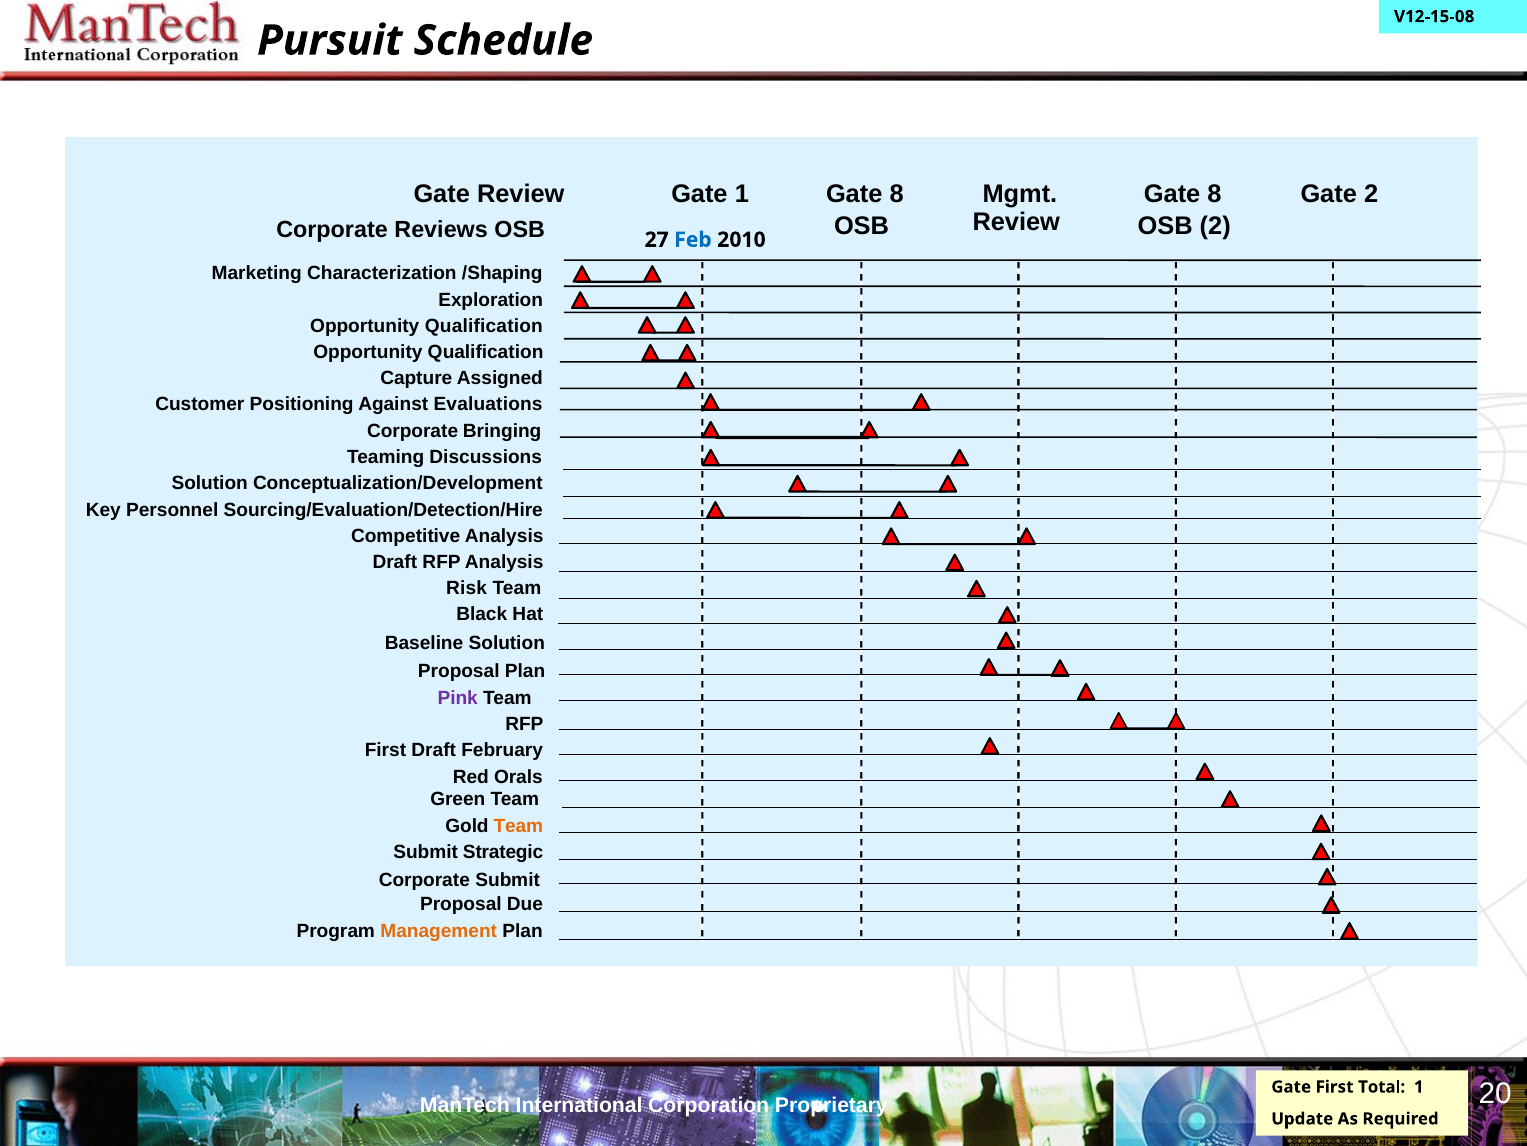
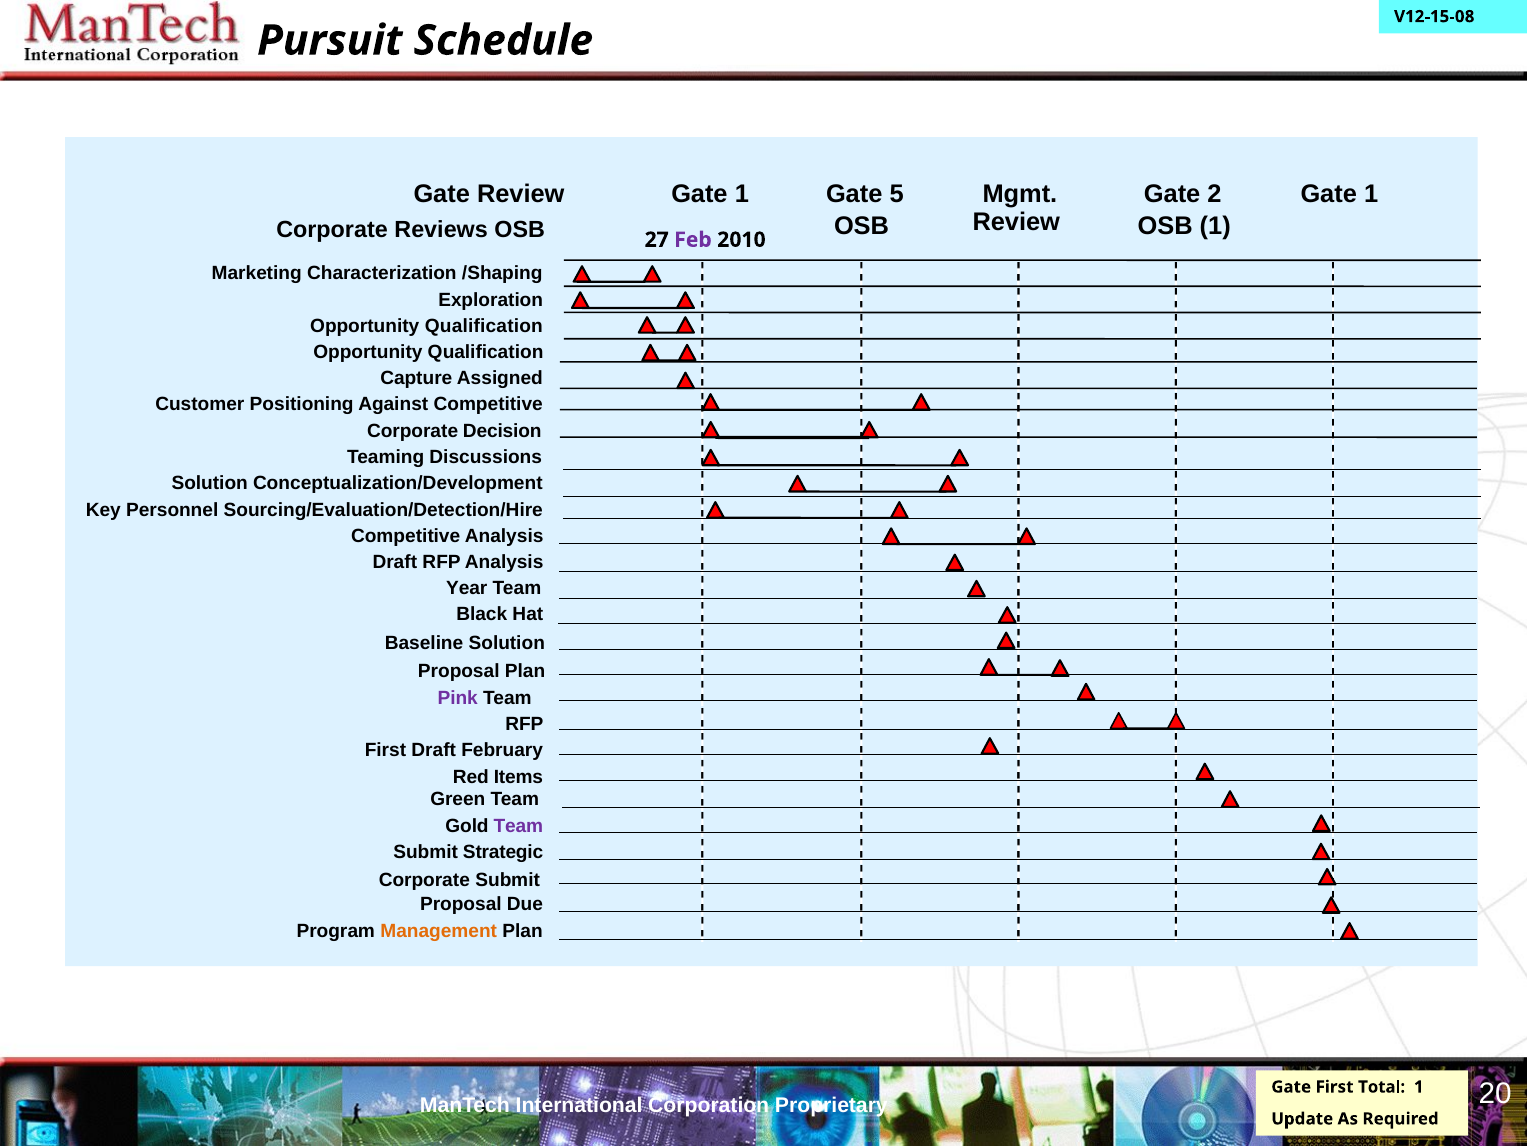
1 Gate 8: 8 -> 5 (897, 194)
8: 8 -> 2 (1215, 194)
2: 2 -> 1 (1371, 194)
OSB 2: 2 -> 1 (1215, 226)
Feb colour: blue -> purple (693, 240)
Against Evaluations: Evaluations -> Competitive (488, 404)
Bringing: Bringing -> Decision (502, 431)
Risk: Risk -> Year (467, 588)
Orals: Orals -> Items (518, 776)
Team colour: orange -> purple (518, 826)
